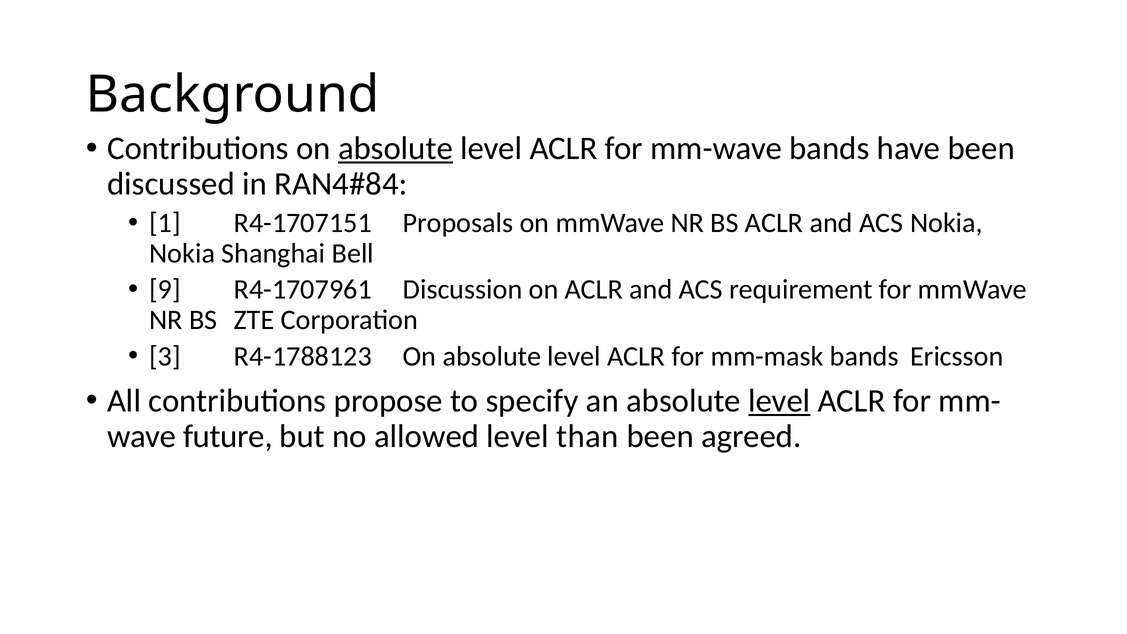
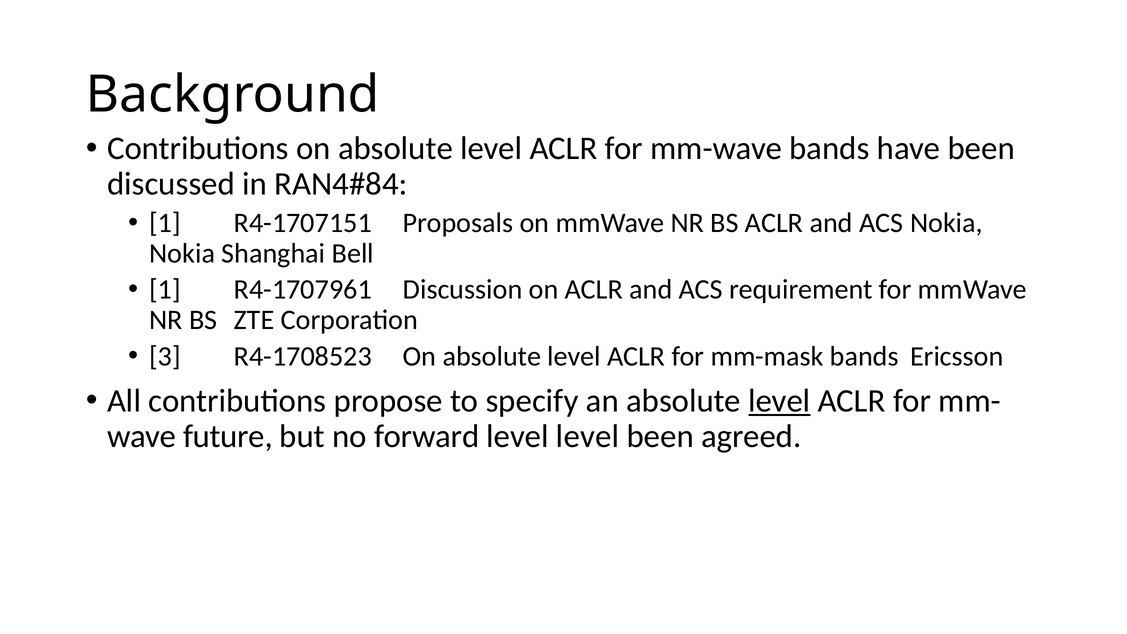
absolute underline: present -> none (395, 149)
9: 9 -> 1 (165, 289)
R4-1788123: R4-1788123 -> R4-1708523 (303, 356)
allowed: allowed -> forward (427, 436)
level than: than -> level (588, 436)
